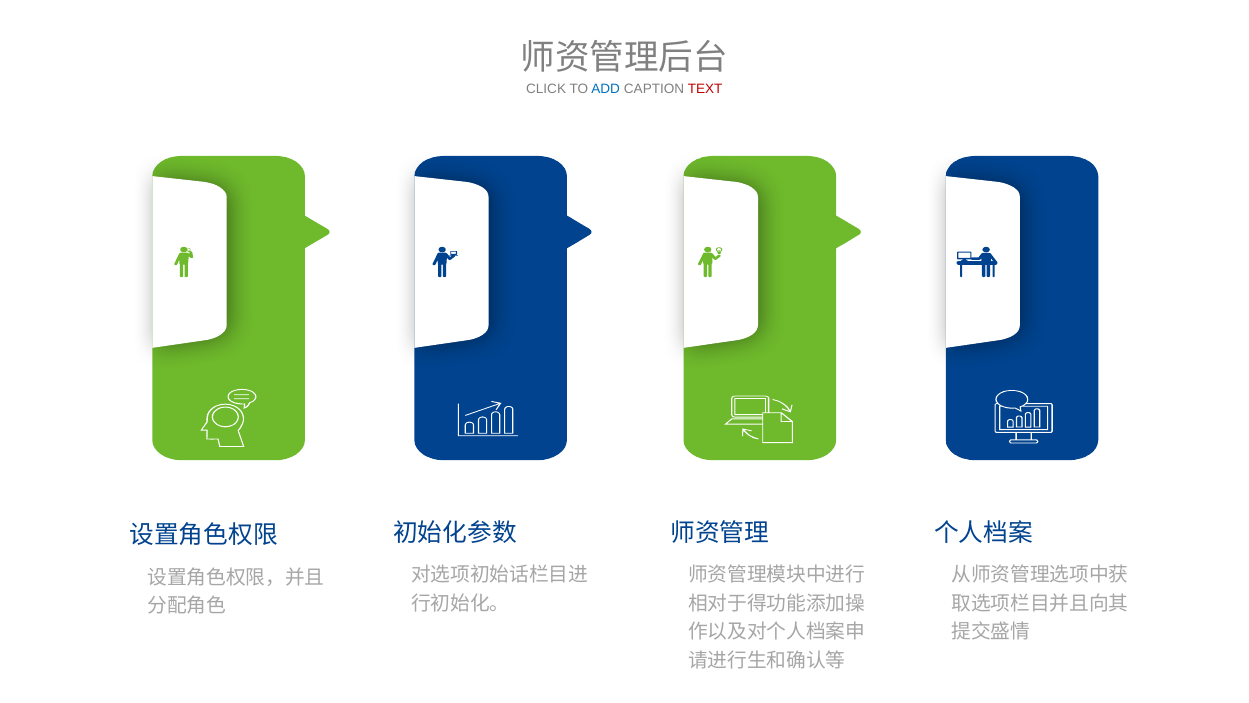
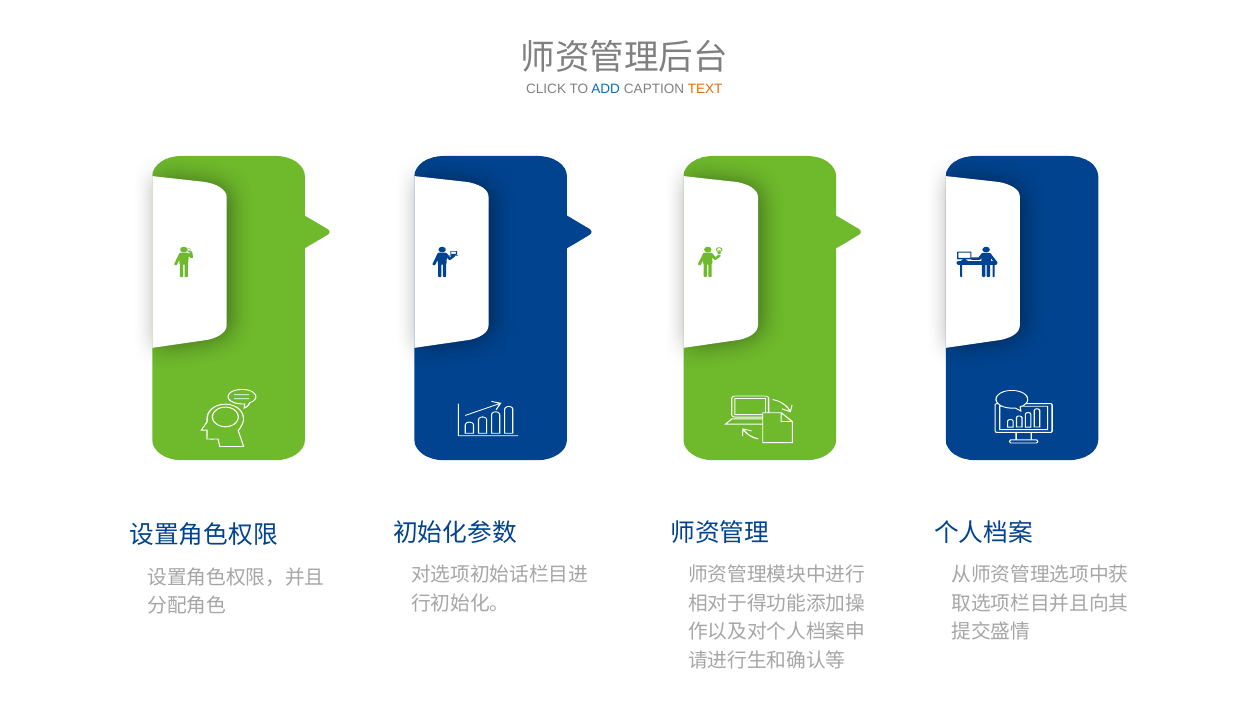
TEXT colour: red -> orange (705, 89)
